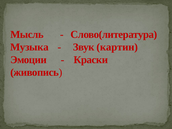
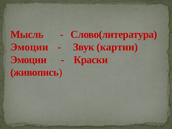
Музыка: Музыка -> Эмоции (29, 47)
